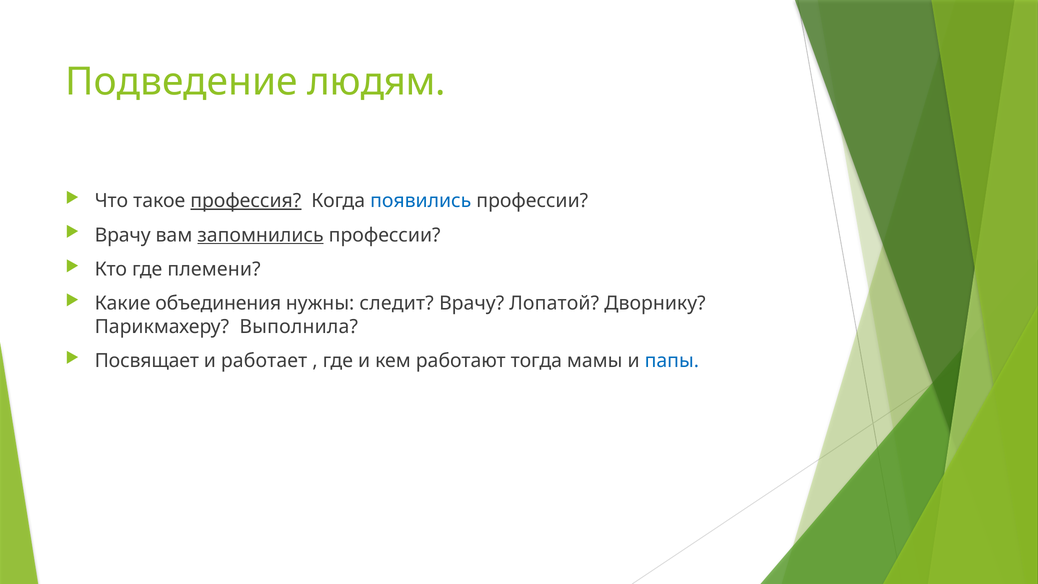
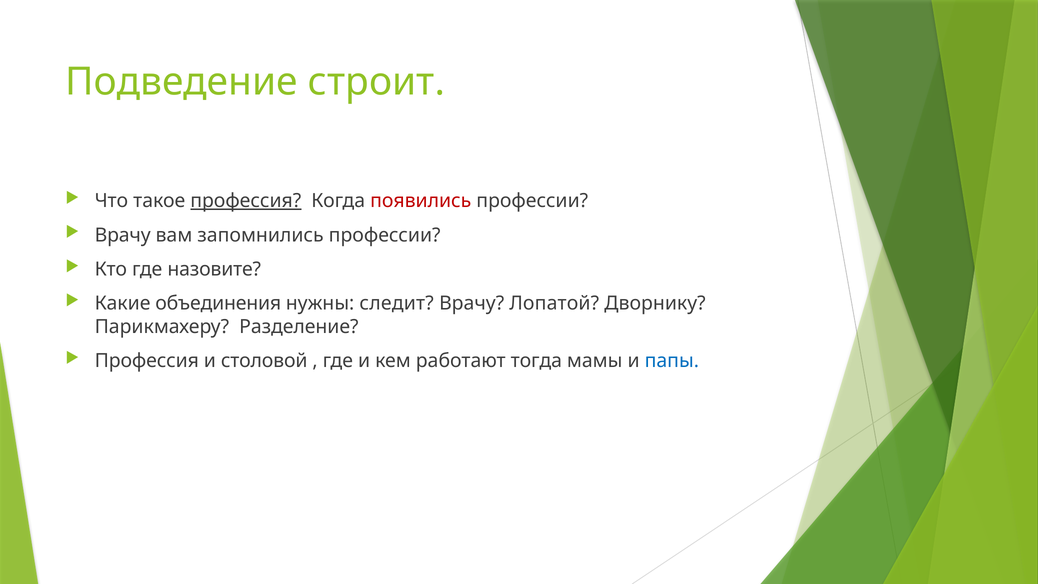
людям: людям -> строит (376, 82)
появились colour: blue -> red (421, 201)
запомнились underline: present -> none (261, 235)
племени: племени -> назовите (214, 269)
Выполнила: Выполнила -> Разделение (299, 327)
Посвящает: Посвящает -> Профессия (147, 361)
работает: работает -> столовой (264, 361)
